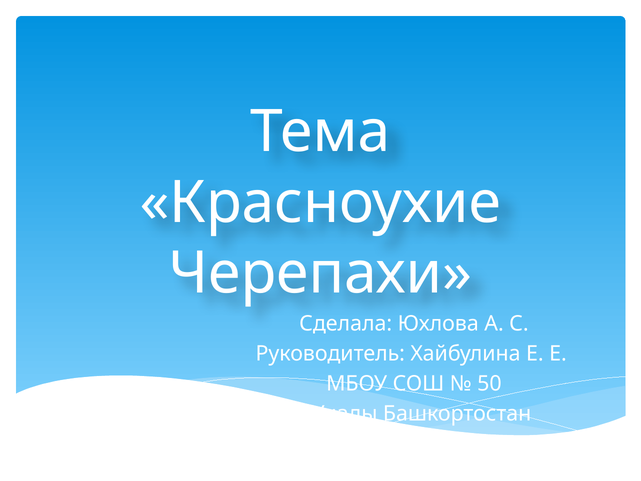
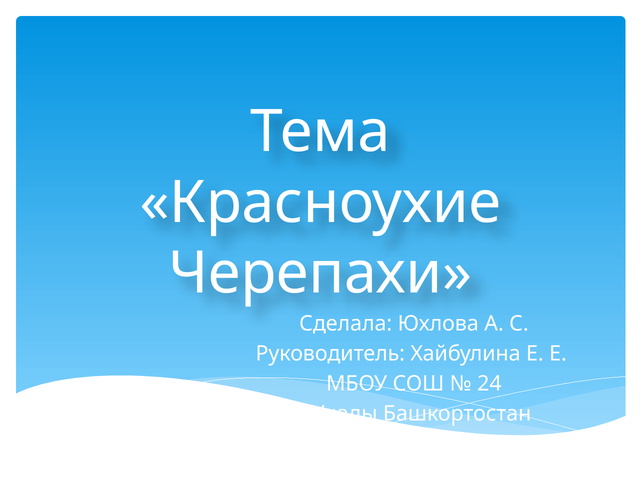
50: 50 -> 24 (489, 383)
